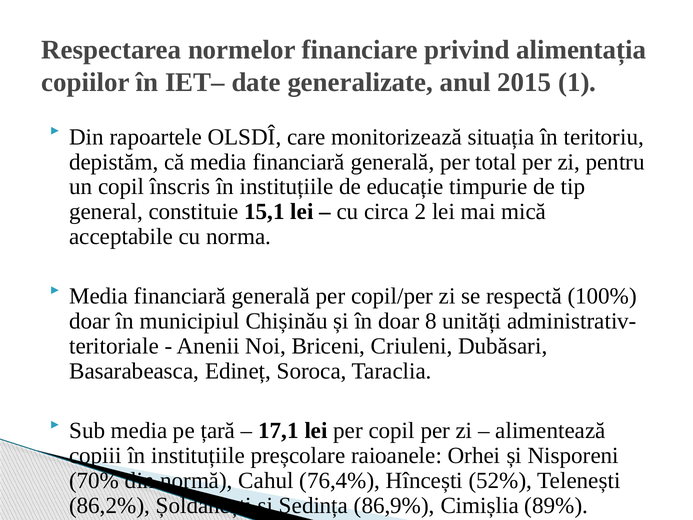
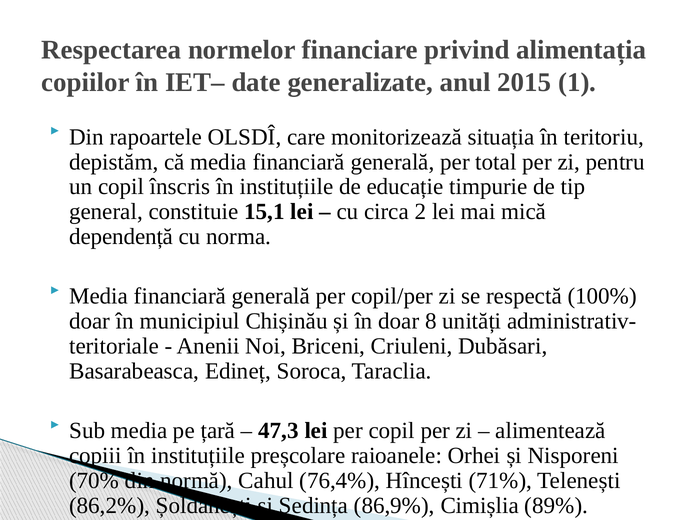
acceptabile: acceptabile -> dependență (121, 237)
17,1: 17,1 -> 47,3 (279, 430)
52%: 52% -> 71% (500, 480)
